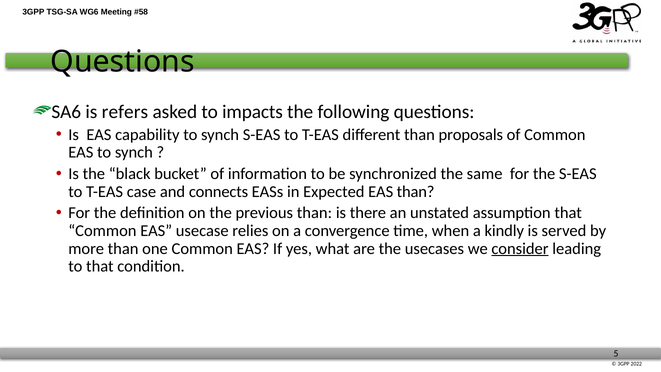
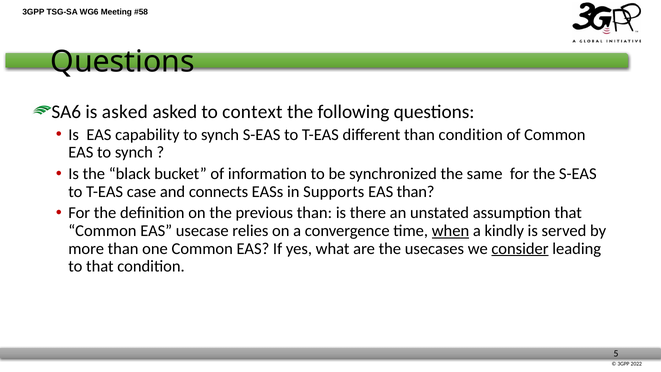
is refers: refers -> asked (125, 112)
impacts: impacts -> context (252, 112)
than proposals: proposals -> condition (471, 135)
Expected: Expected -> Supports (334, 191)
when underline: none -> present (451, 231)
